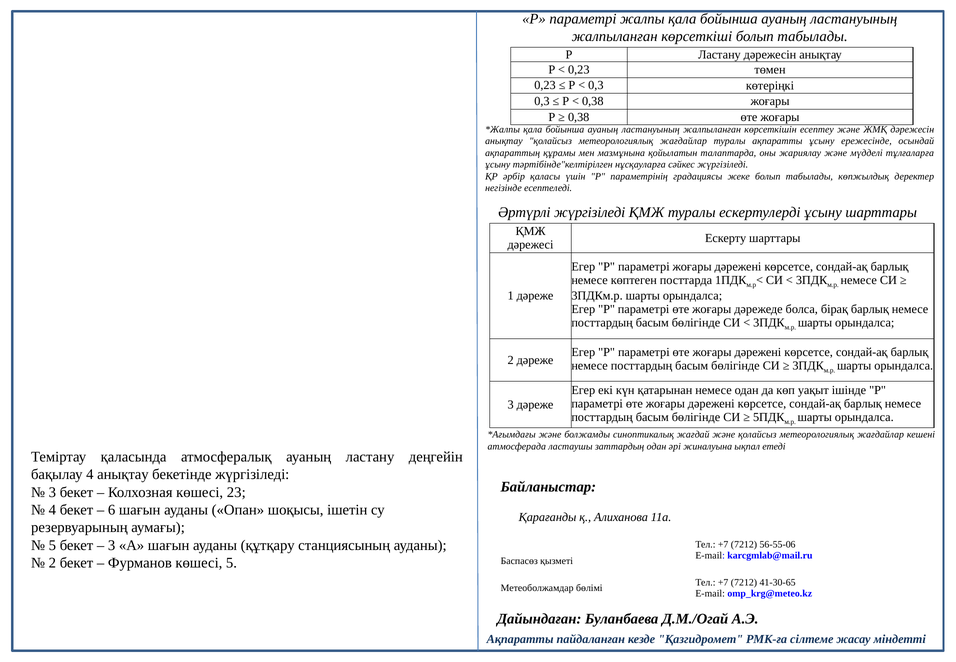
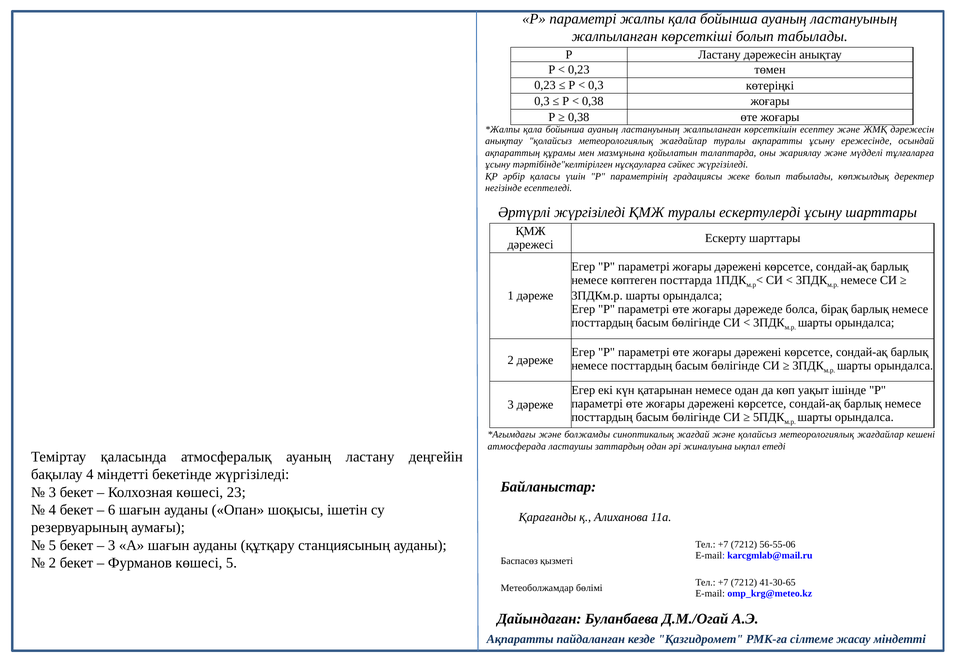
4 анықтау: анықтау -> міндетті (123, 475)
